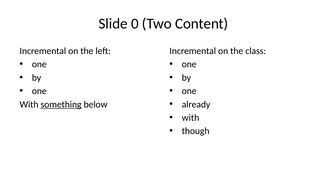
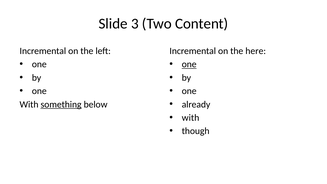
0: 0 -> 3 (135, 24)
class: class -> here (256, 51)
one underline: none -> present (189, 64)
